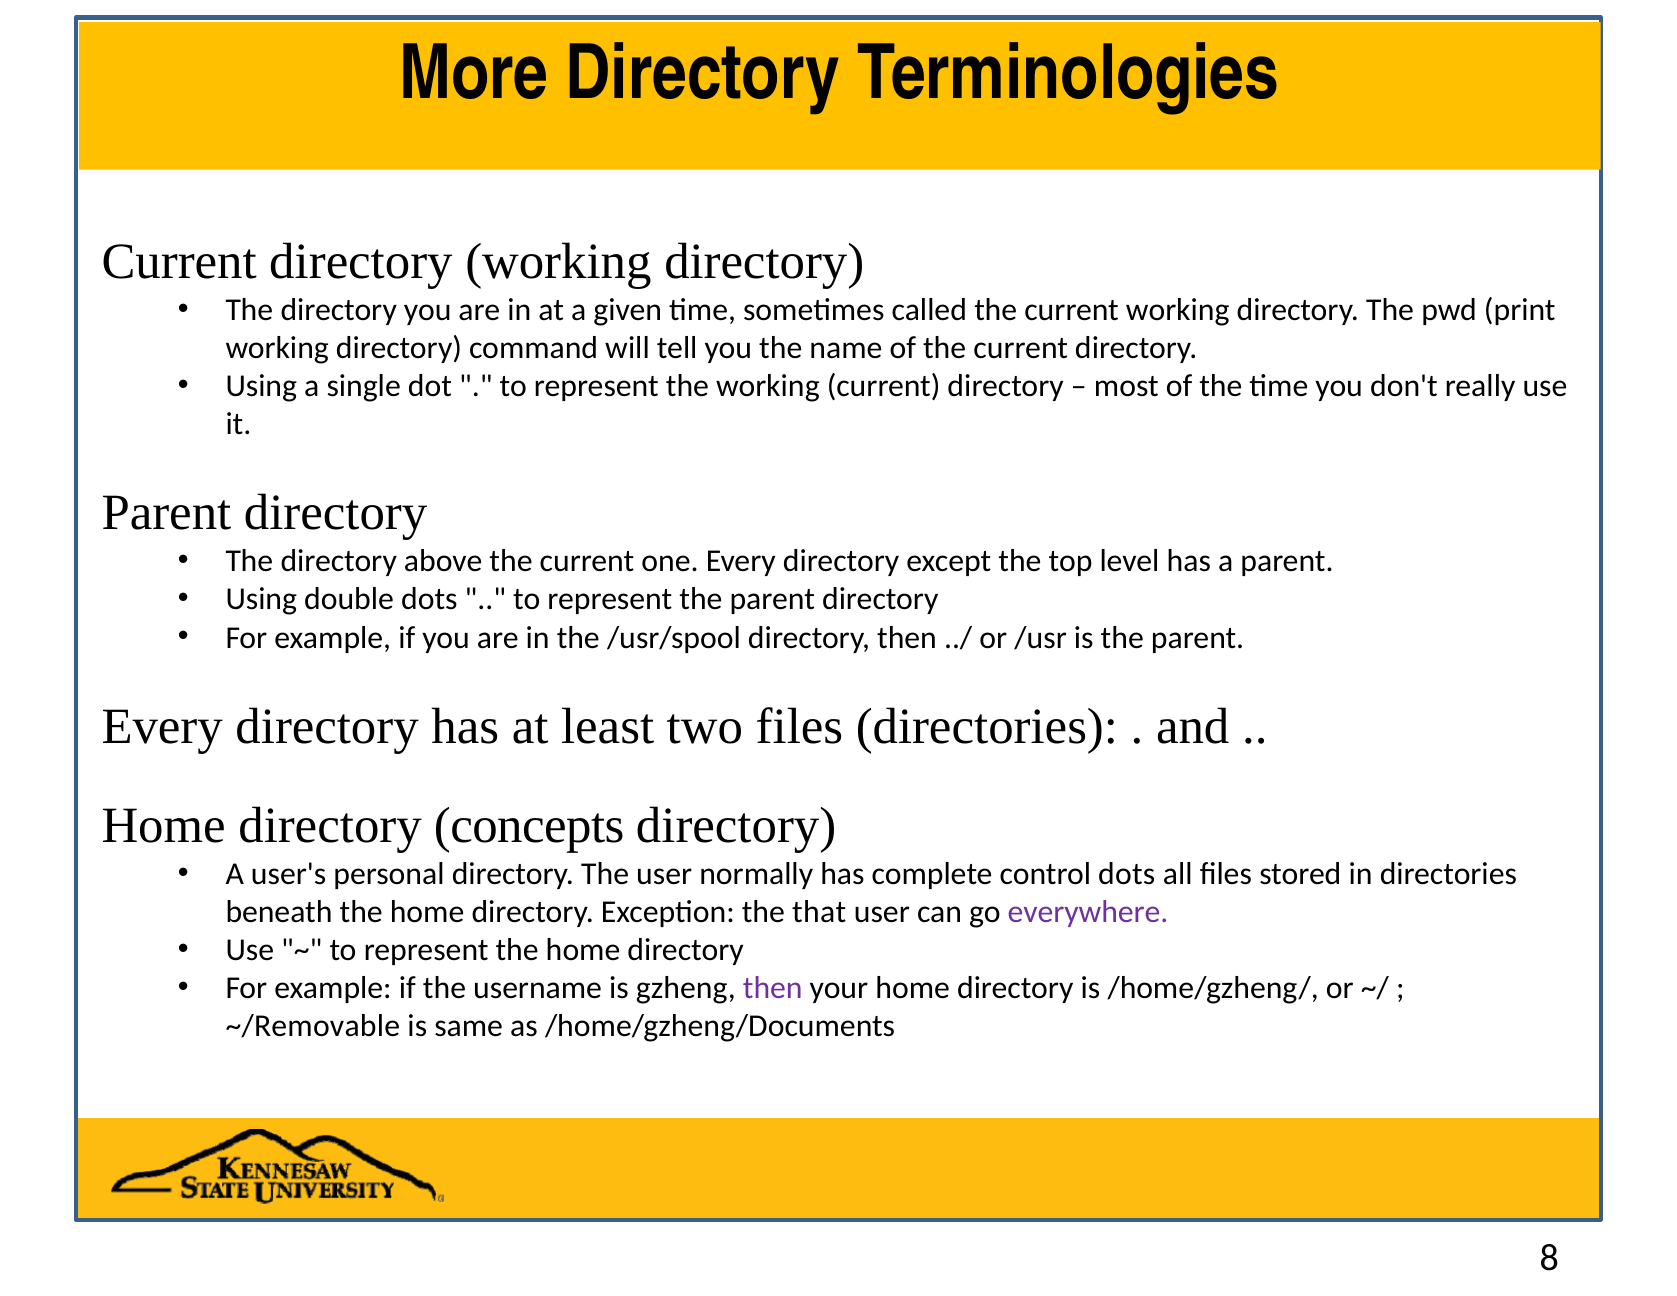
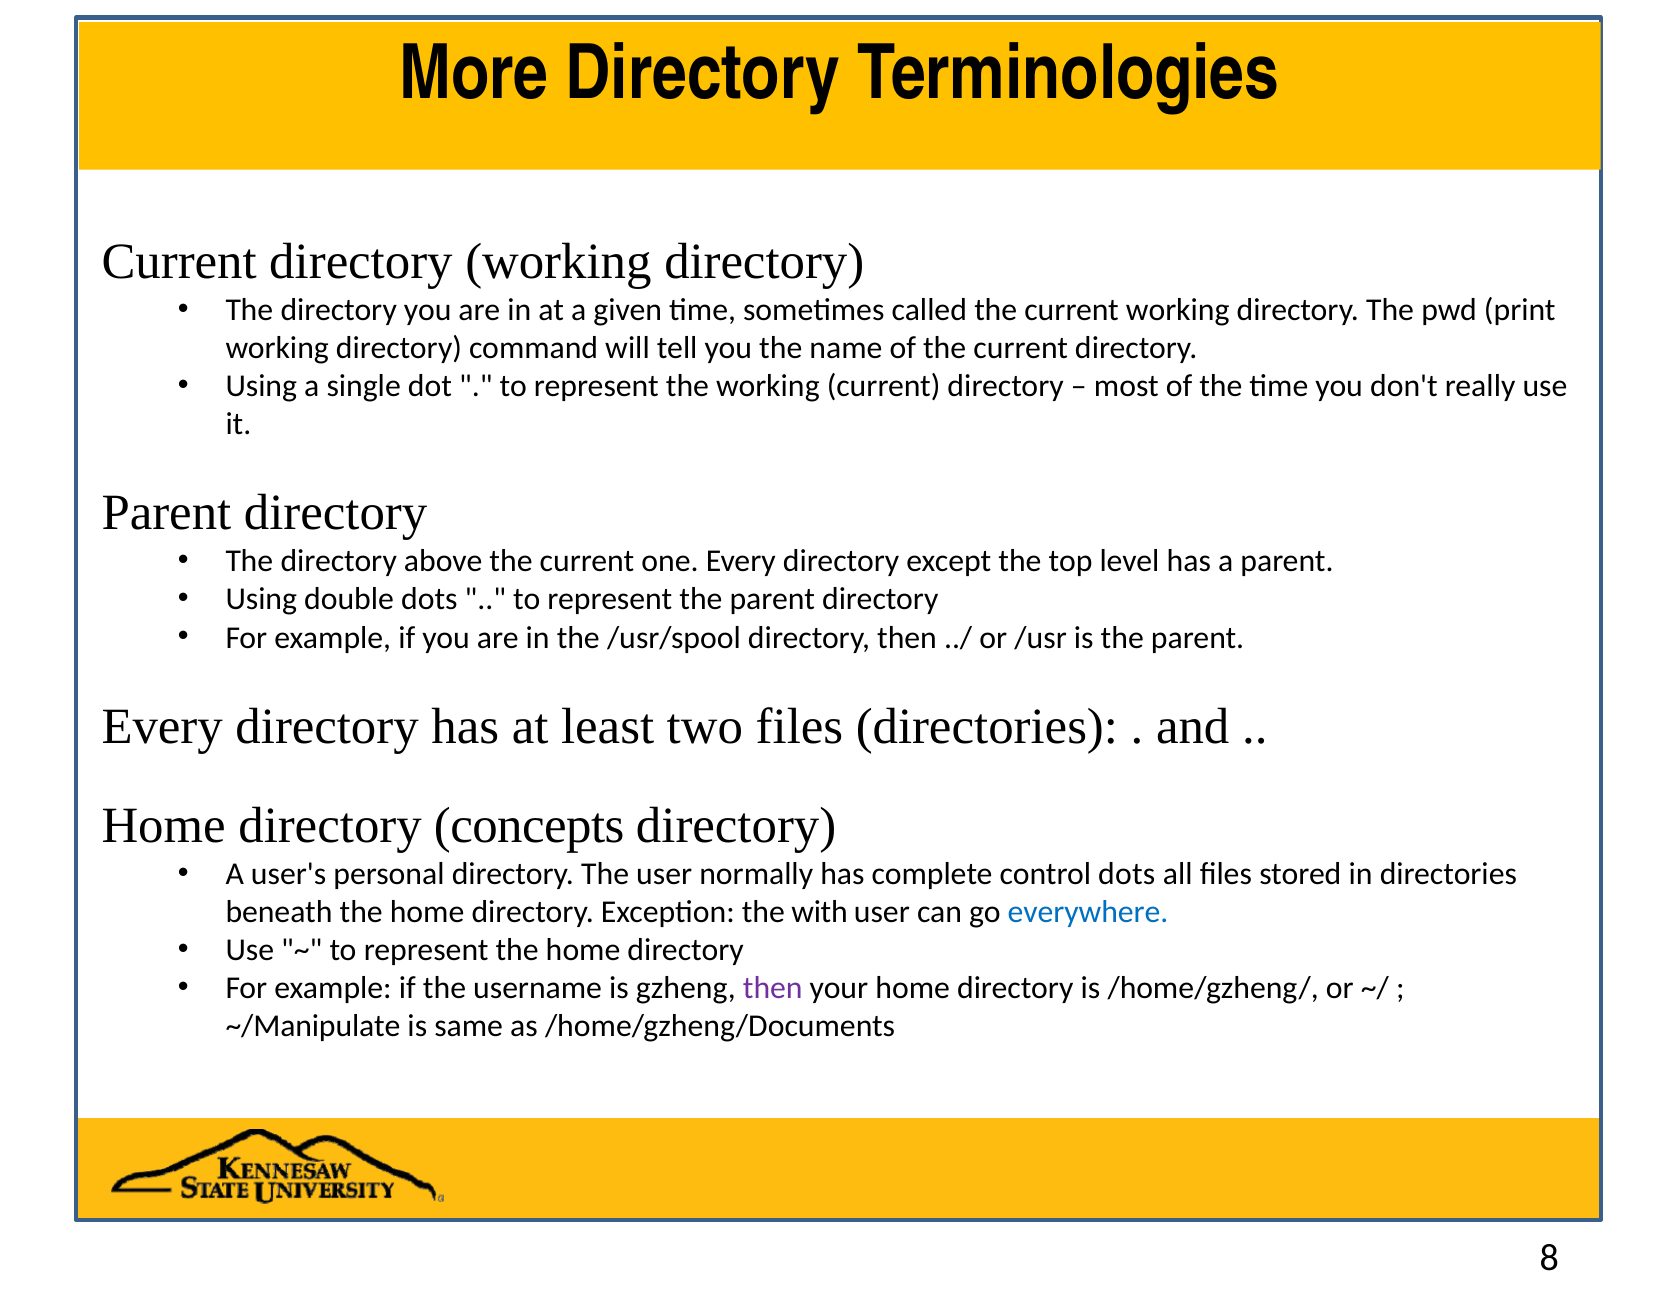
that: that -> with (820, 912)
everywhere colour: purple -> blue (1088, 912)
~/Removable: ~/Removable -> ~/Manipulate (313, 1026)
